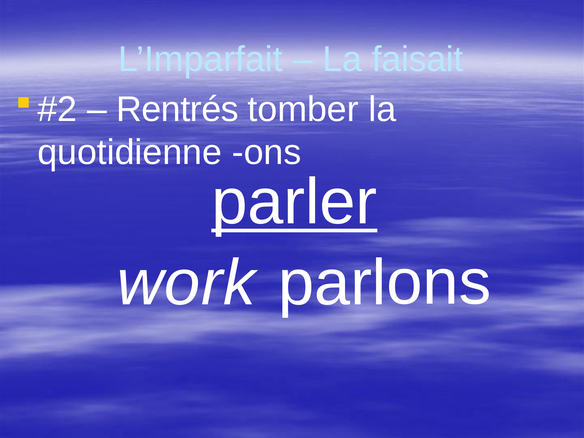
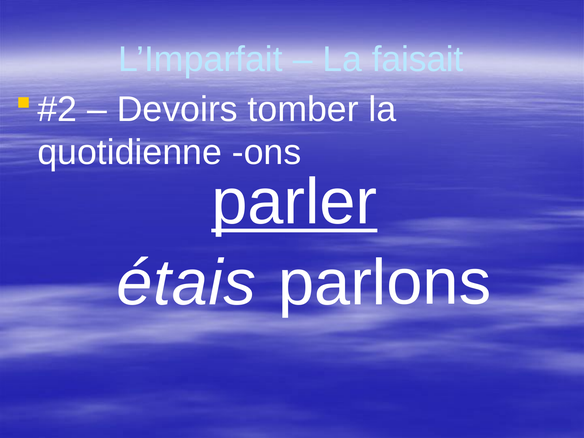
Rentrés: Rentrés -> Devoirs (177, 110)
work: work -> étais (186, 283)
